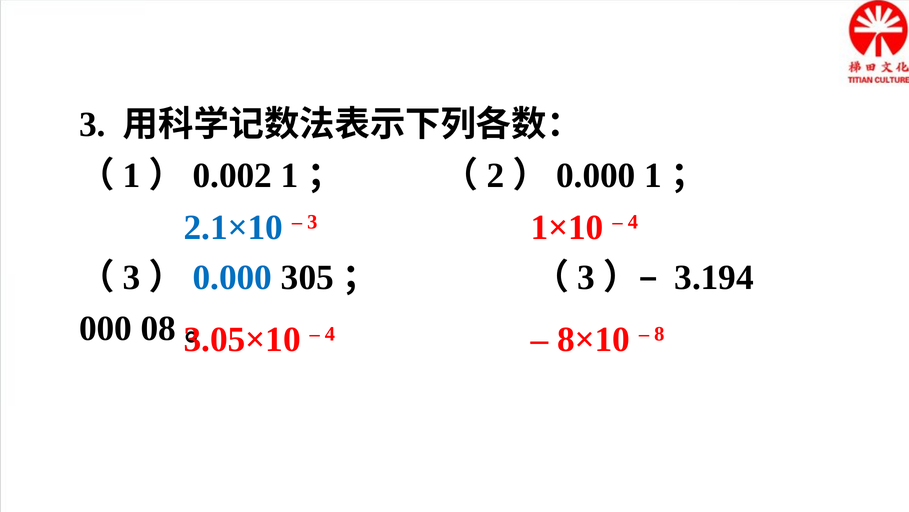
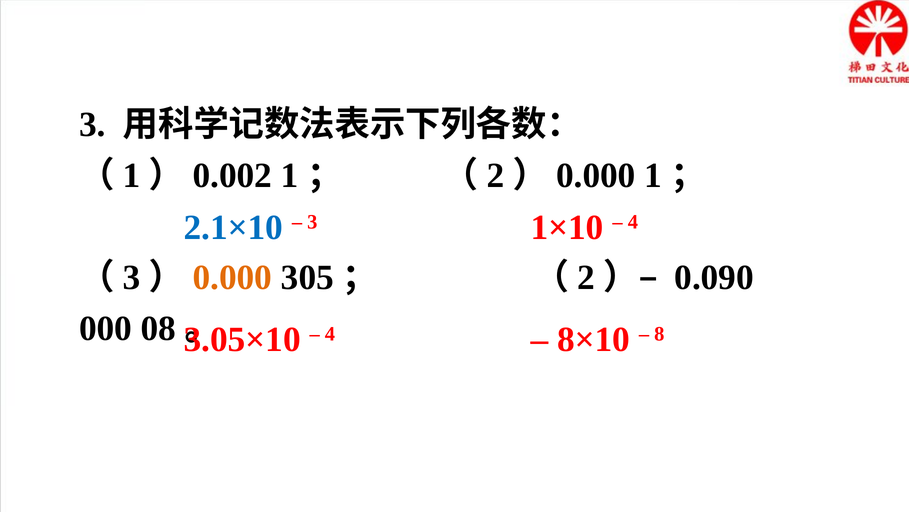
0.000 colour: blue -> orange (232, 277)
3: 3 -> 2 (586, 277)
3.194: 3.194 -> 0.090 (714, 277)
